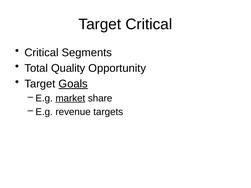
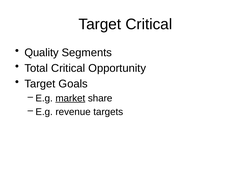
Critical: Critical -> Quality (42, 53)
Total Quality: Quality -> Critical (68, 68)
Goals underline: present -> none (73, 84)
